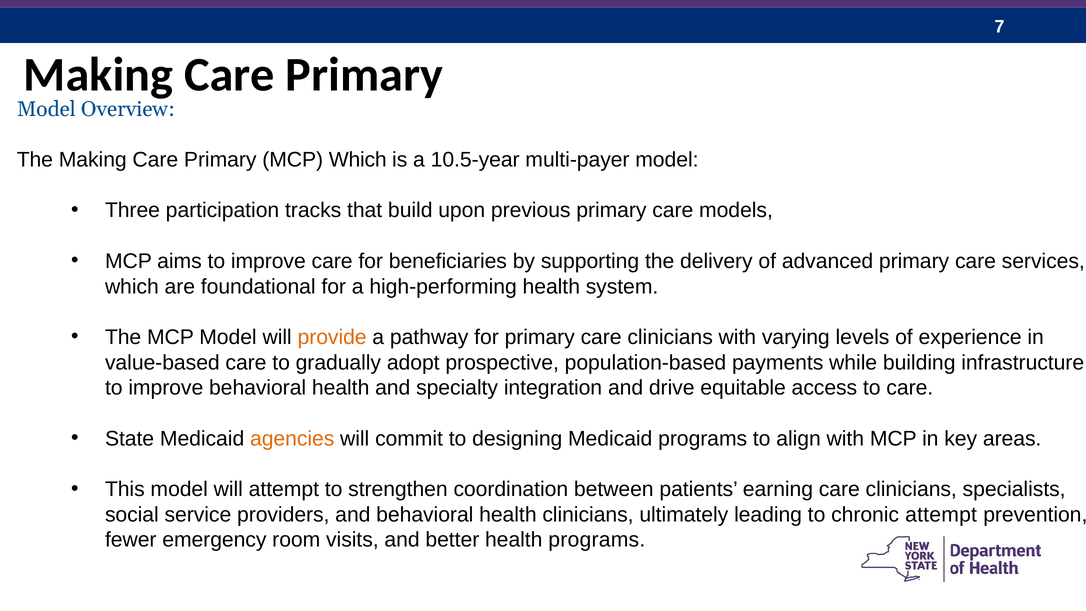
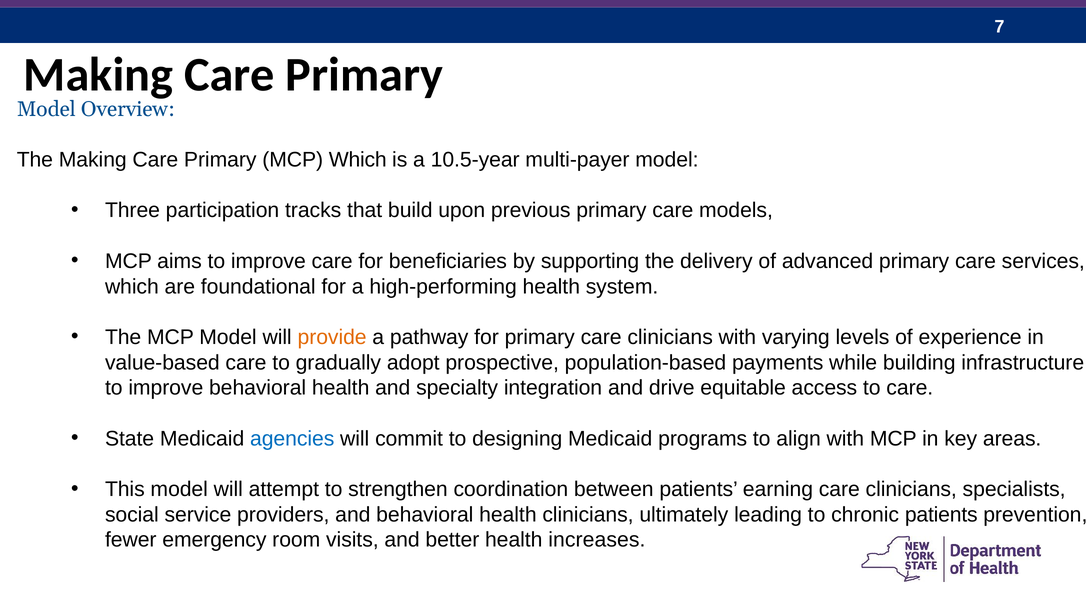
agencies colour: orange -> blue (292, 438)
chronic attempt: attempt -> patients (941, 514)
health programs: programs -> increases (597, 540)
